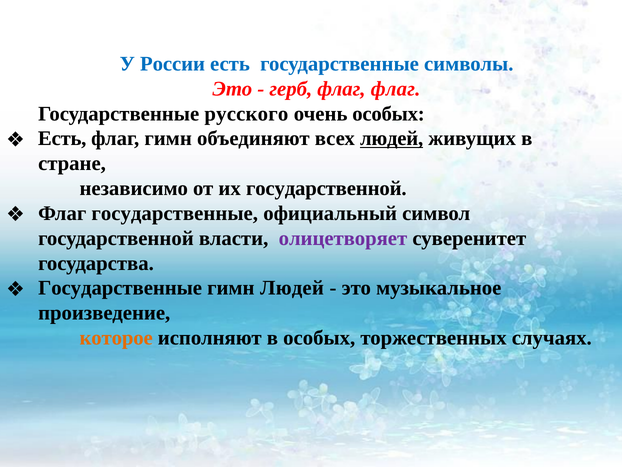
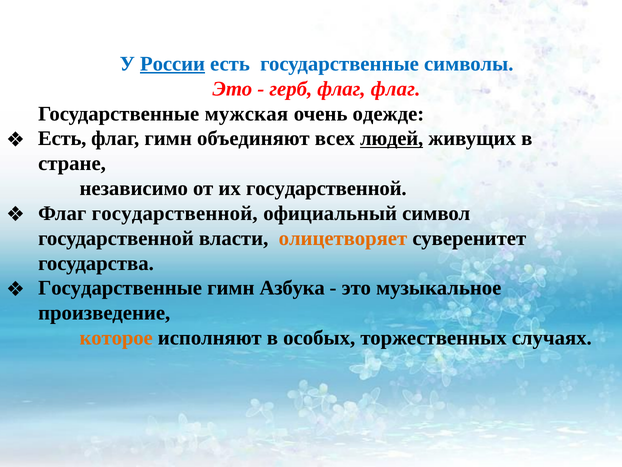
России underline: none -> present (173, 64)
русского: русского -> мужская (246, 114)
очень особых: особых -> одежде (388, 114)
государственные: государственные -> государственной (175, 213)
олицетворяет colour: purple -> orange (343, 238)
гимн Людей: Людей -> Азбука (292, 288)
